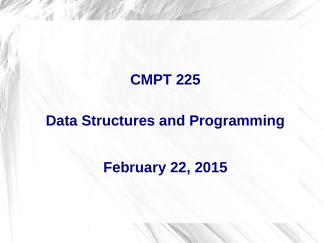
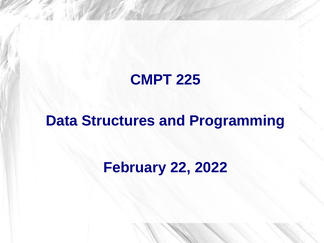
2015: 2015 -> 2022 (211, 168)
